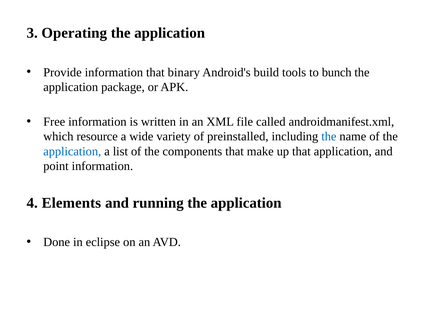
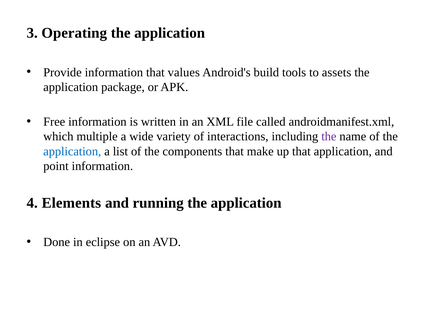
binary: binary -> values (184, 72)
bunch: bunch -> assets (337, 72)
resource: resource -> multiple (97, 136)
preinstalled: preinstalled -> interactions (238, 136)
the colour: blue -> purple (329, 136)
